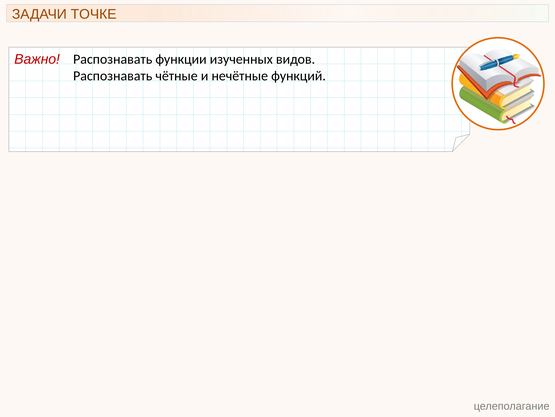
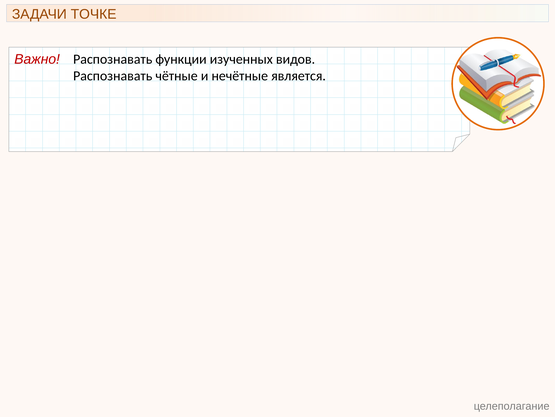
функций: функций -> является (299, 76)
